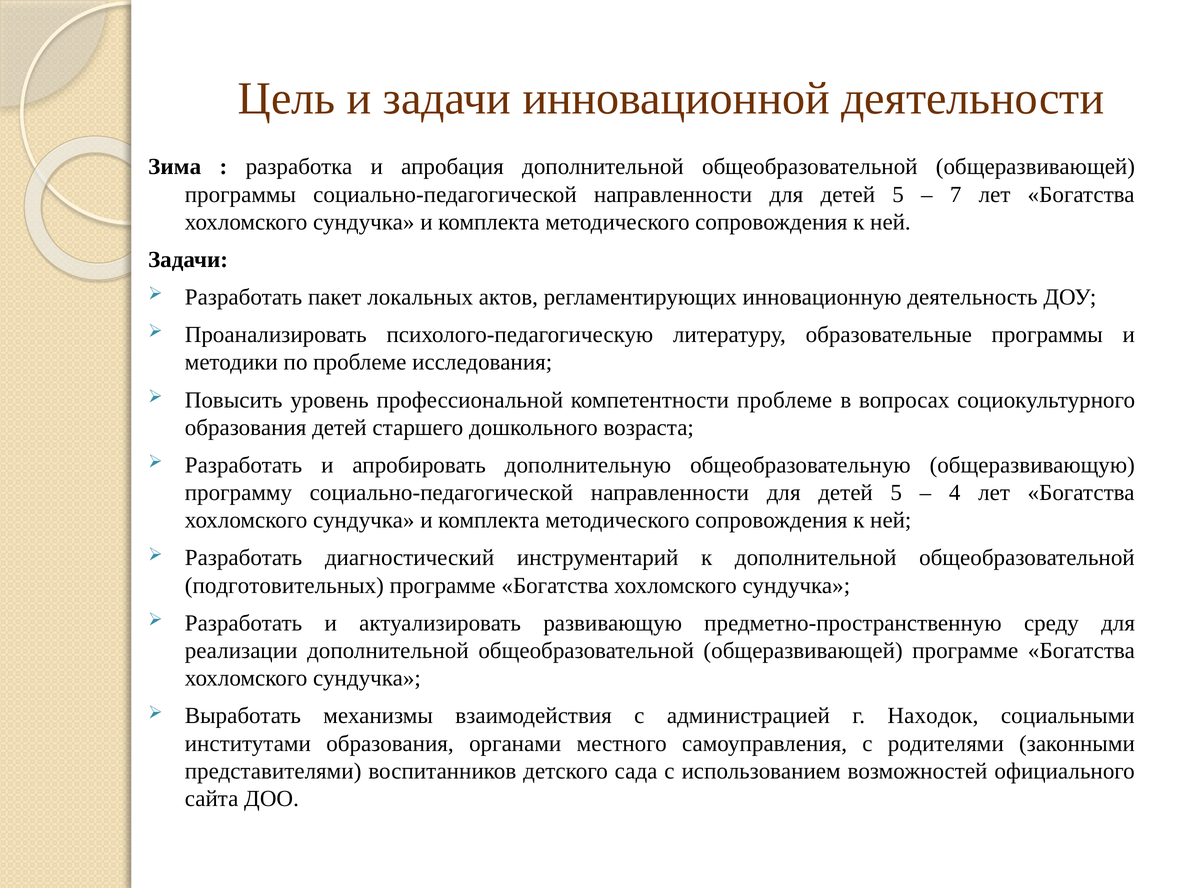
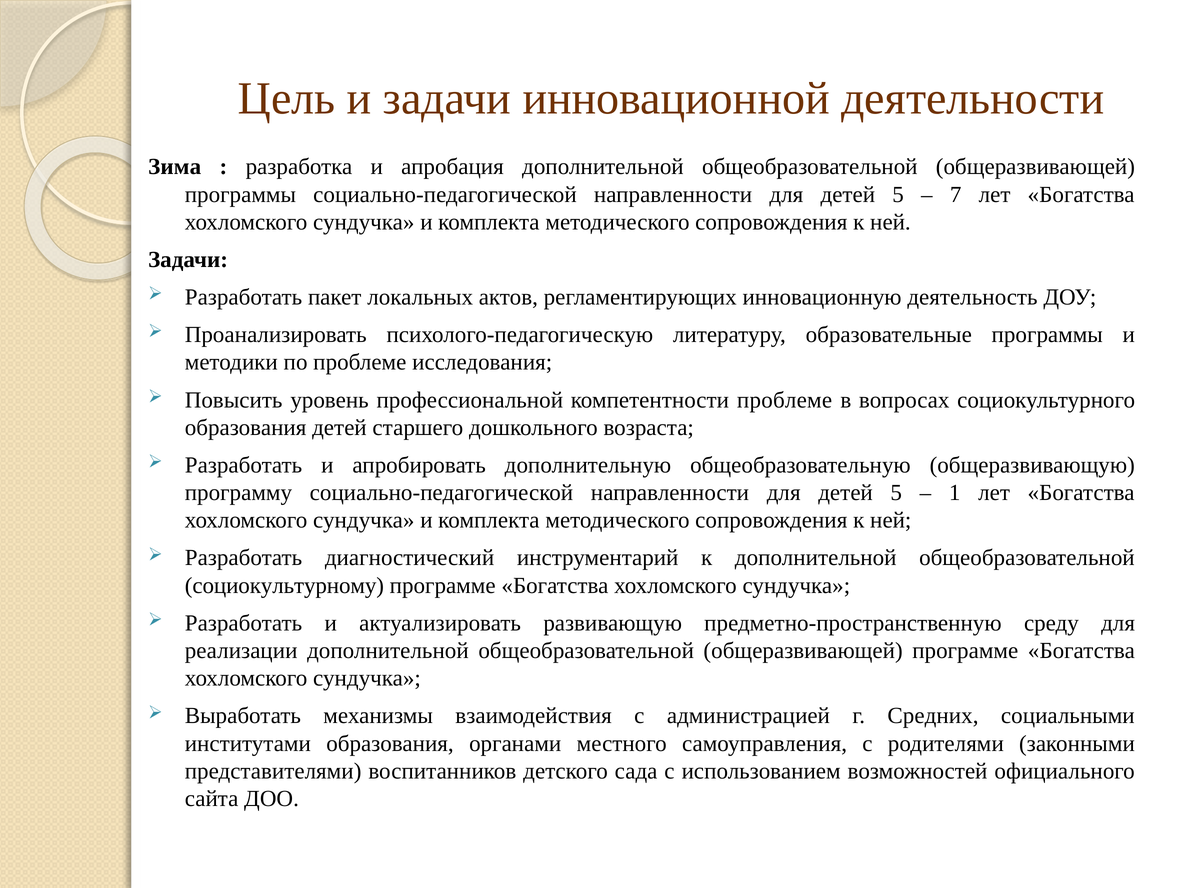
4: 4 -> 1 (955, 493)
подготовительных: подготовительных -> социокультурному (284, 586)
Находок: Находок -> Средних (933, 716)
